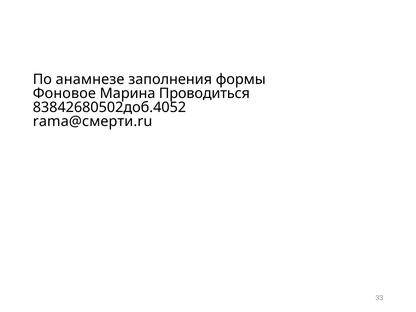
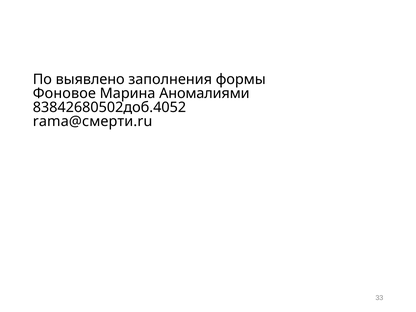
анамнезе: анамнезе -> выявлено (90, 79)
Проводиться: Проводиться -> Аномалиями (204, 93)
